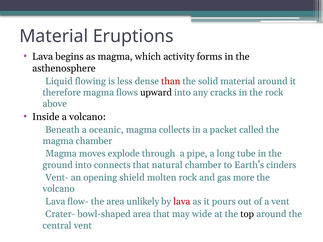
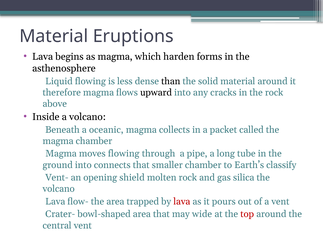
activity: activity -> harden (179, 57)
than colour: red -> black (171, 81)
moves explode: explode -> flowing (124, 154)
natural: natural -> smaller (167, 165)
cinders: cinders -> classify (281, 165)
more: more -> silica (244, 178)
unlikely: unlikely -> trapped (143, 202)
top colour: black -> red (247, 214)
